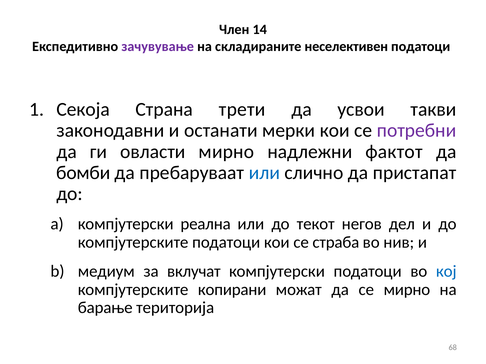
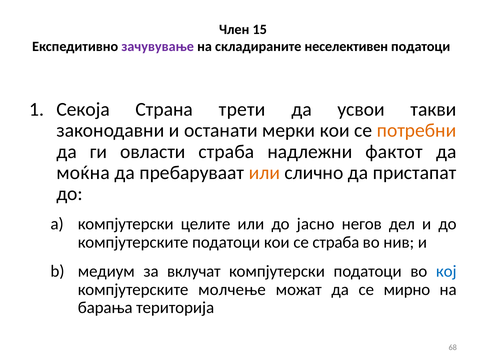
14: 14 -> 15 (260, 30)
потребни colour: purple -> orange (417, 131)
овласти мирно: мирно -> страба (226, 152)
бомби: бомби -> моќна (83, 173)
или colour: blue -> orange (264, 173)
реална: реална -> целите (206, 224)
текот: текот -> јасно (316, 224)
копирани: копирани -> молчење (232, 290)
барање: барање -> барања (105, 308)
